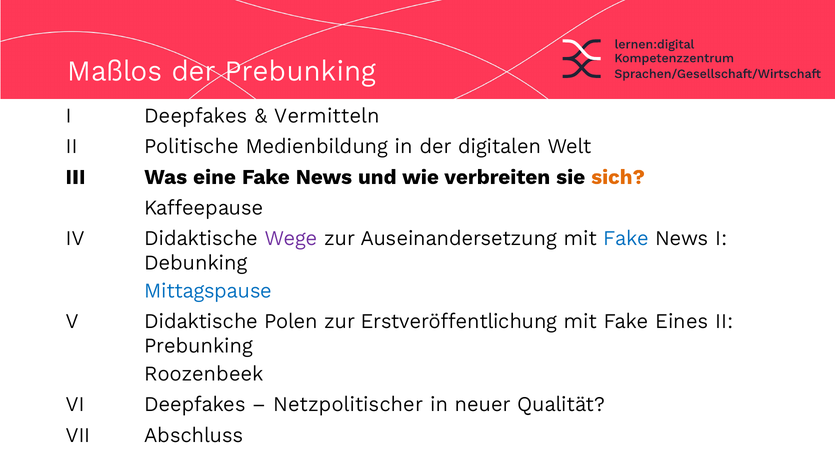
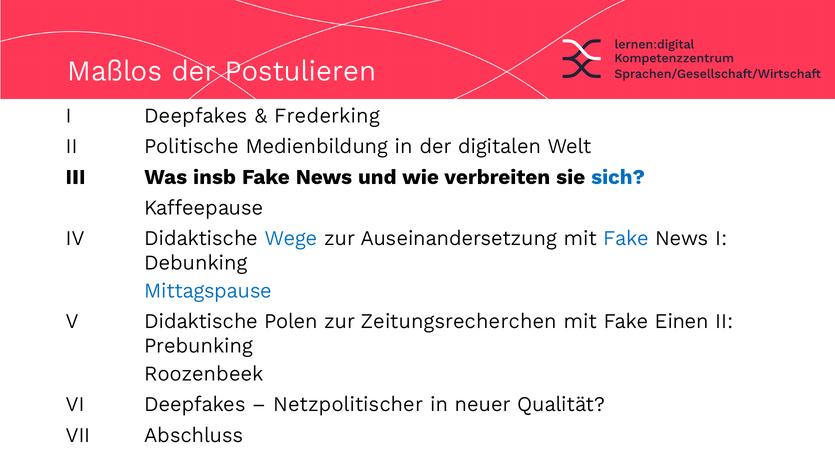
der Prebunking: Prebunking -> Postulieren (300, 71)
Vermitteln: Vermitteln -> Frederking (327, 116)
eine: eine -> insb (215, 177)
sich colour: orange -> blue (618, 177)
Wege colour: purple -> blue (291, 238)
Erstveröffentlichung: Erstveröffentlichung -> Zeitungsrecherchen (459, 321)
Eines: Eines -> Einen (682, 321)
